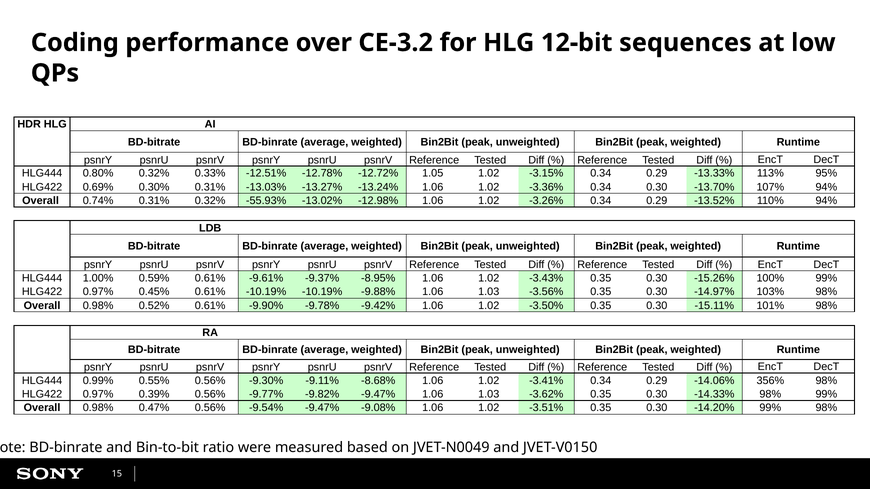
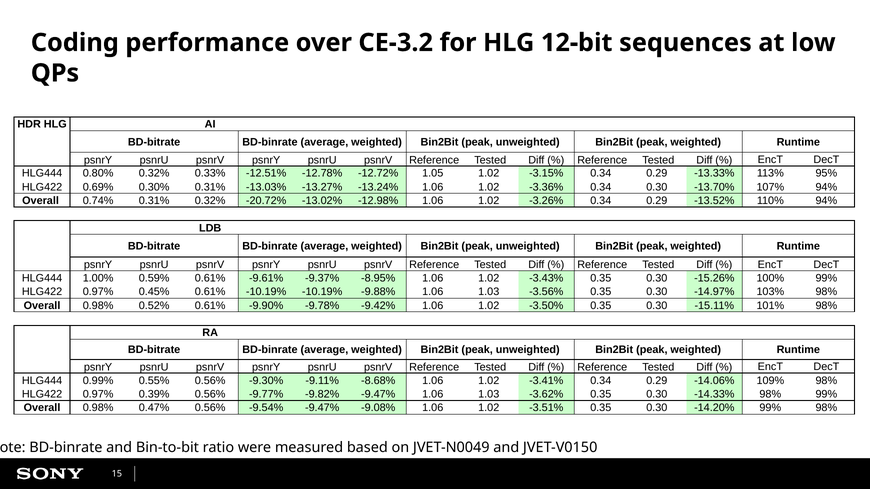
-55.93%: -55.93% -> -20.72% (266, 201)
356%: 356% -> 109% (770, 380)
